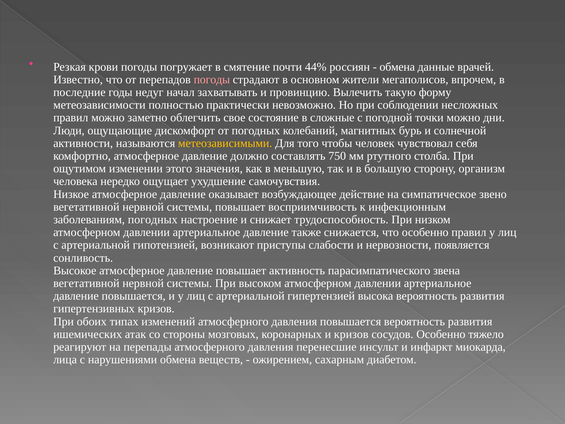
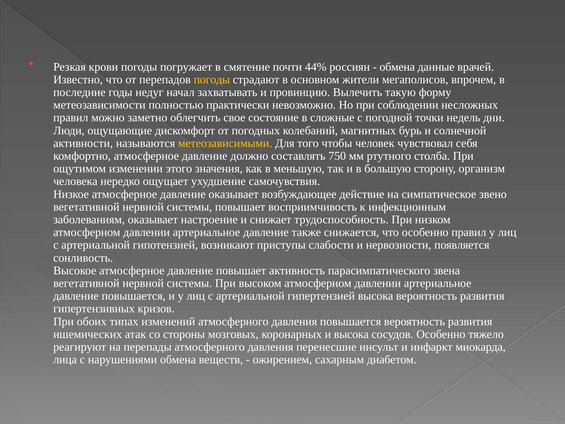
погоды colour: pink -> yellow (212, 80)
точки можно: можно -> недель (463, 118)
заболеваниям погодных: погодных -> оказывает (153, 219)
и кризов: кризов -> высока (351, 334)
